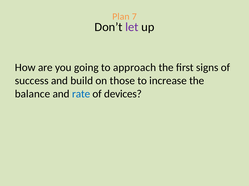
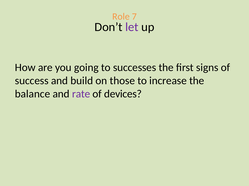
Plan: Plan -> Role (121, 17)
approach: approach -> successes (135, 68)
rate colour: blue -> purple (81, 94)
